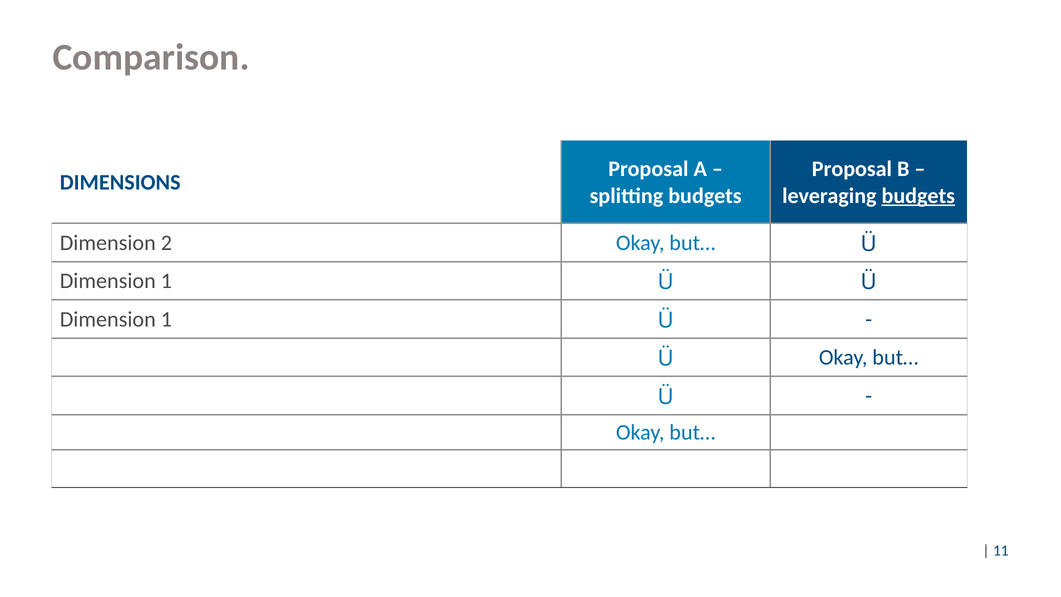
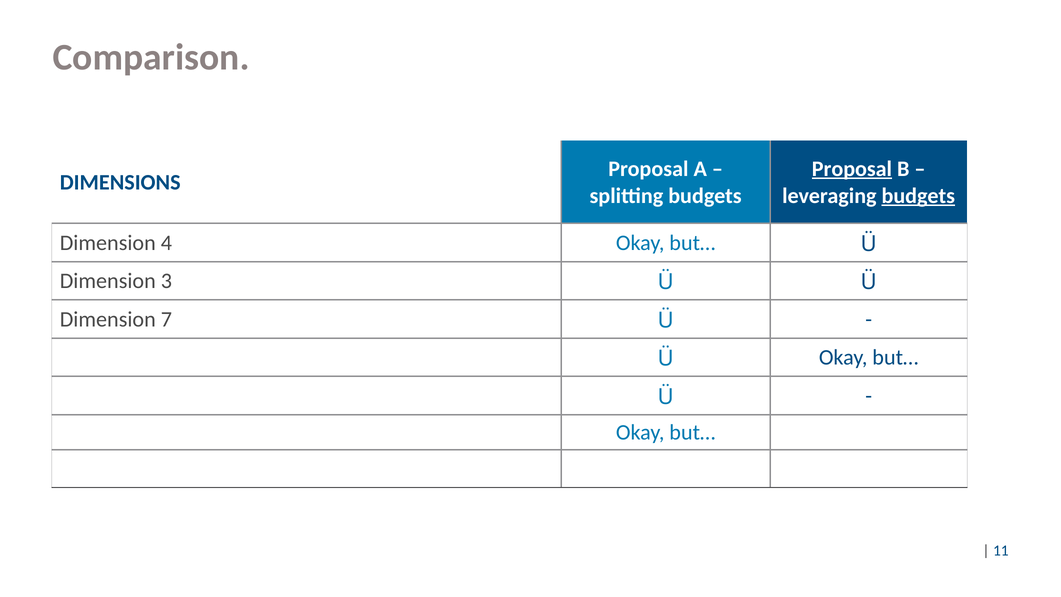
Proposal underline: none -> present (852, 169)
2: 2 -> 4 (166, 243)
1: 1 -> 3 (166, 281)
1: 1 -> 7 (166, 319)
